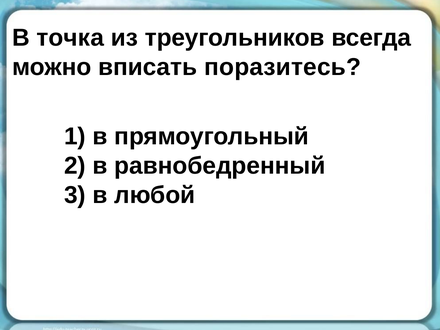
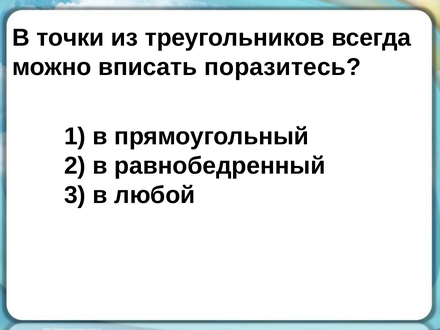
точка: точка -> точки (70, 38)
